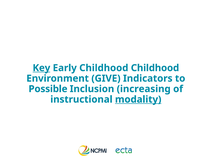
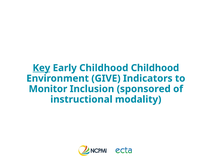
Possible: Possible -> Monitor (48, 89)
increasing: increasing -> sponsored (144, 89)
modality underline: present -> none (138, 99)
